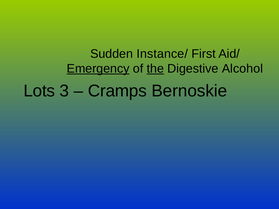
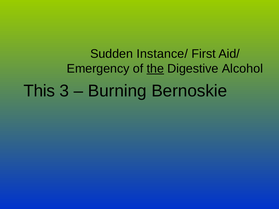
Emergency underline: present -> none (98, 69)
Lots: Lots -> This (39, 91)
Cramps: Cramps -> Burning (117, 91)
